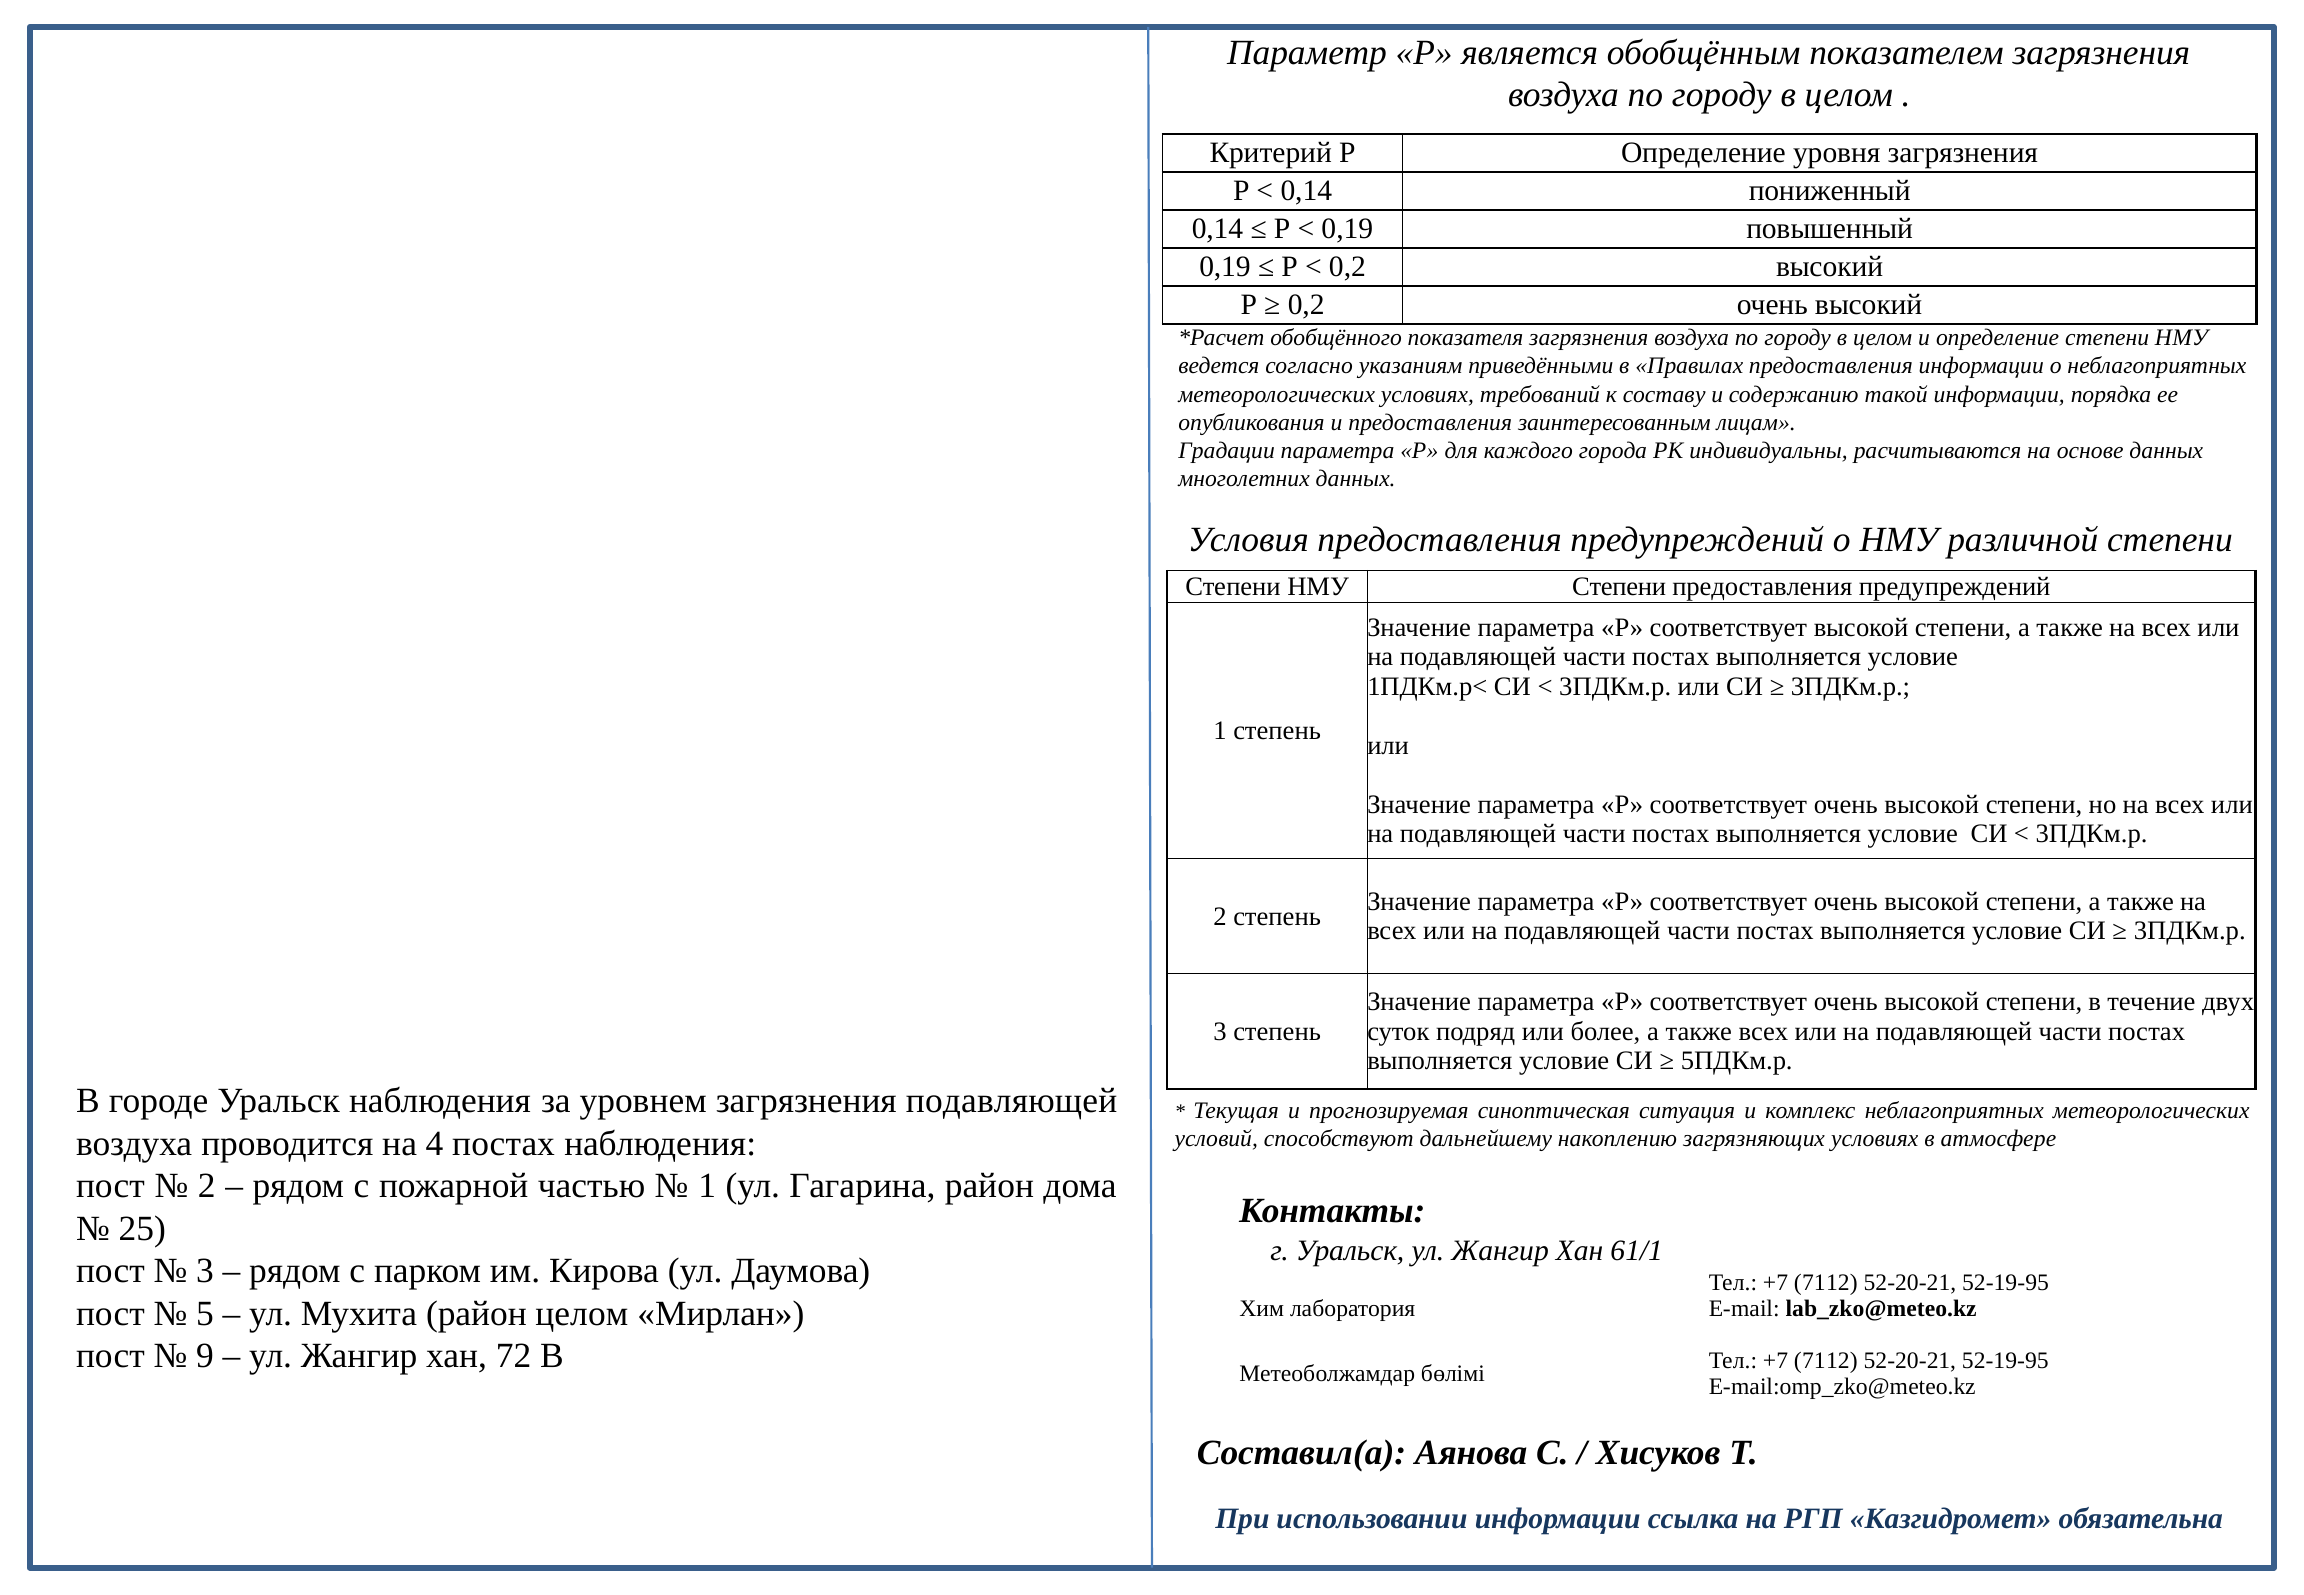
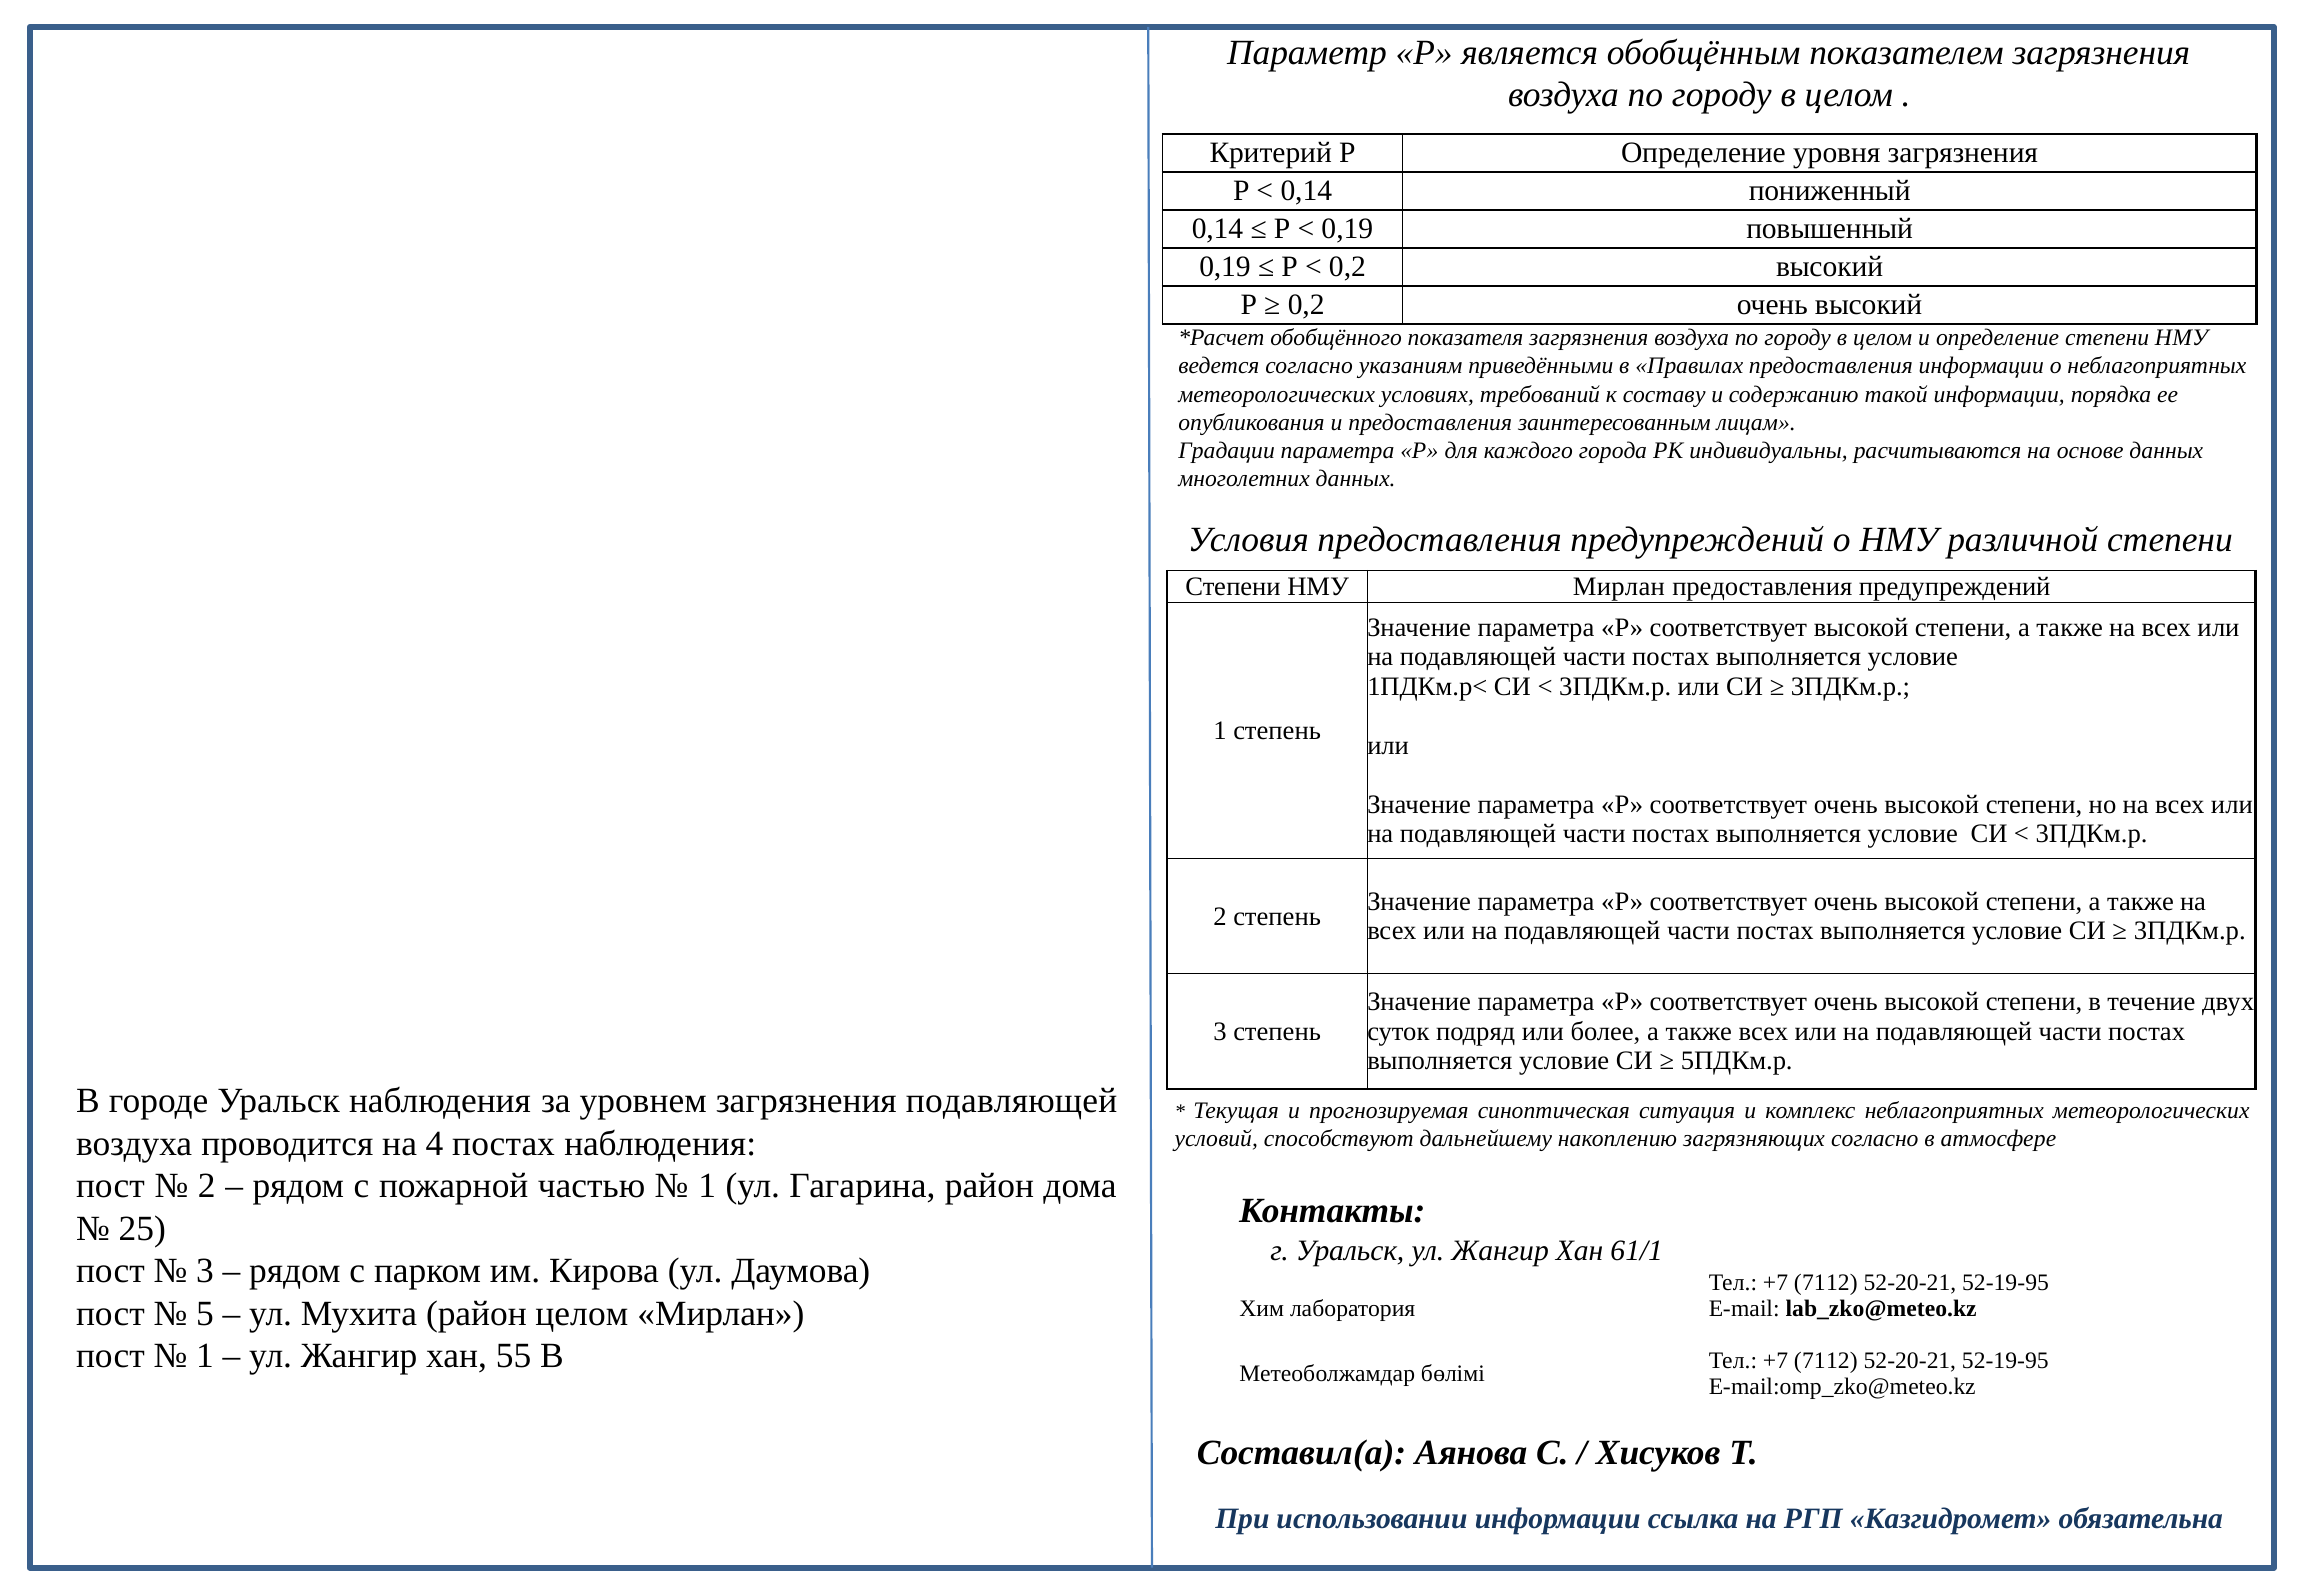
НМУ Степени: Степени -> Мирлан (1619, 587)
загрязняющих условиях: условиях -> согласно (1875, 1139)
9: 9 -> 1 (205, 1356)
72: 72 -> 55 (514, 1356)
